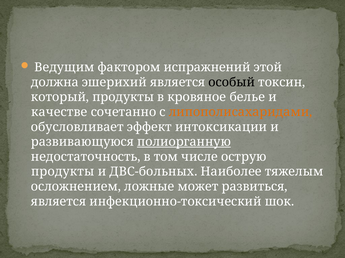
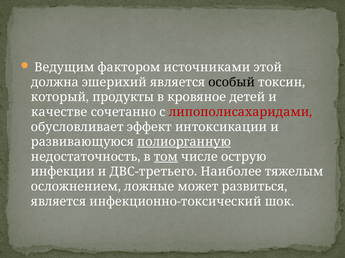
испражнений: испражнений -> источниками (207, 68)
белье: белье -> детей (247, 97)
липополисахаридами colour: orange -> red (241, 112)
том underline: none -> present (166, 157)
продукты: продукты -> инфекции (63, 172)
ДВС‑больных: ДВС‑больных -> ДВС‑третьего (153, 172)
